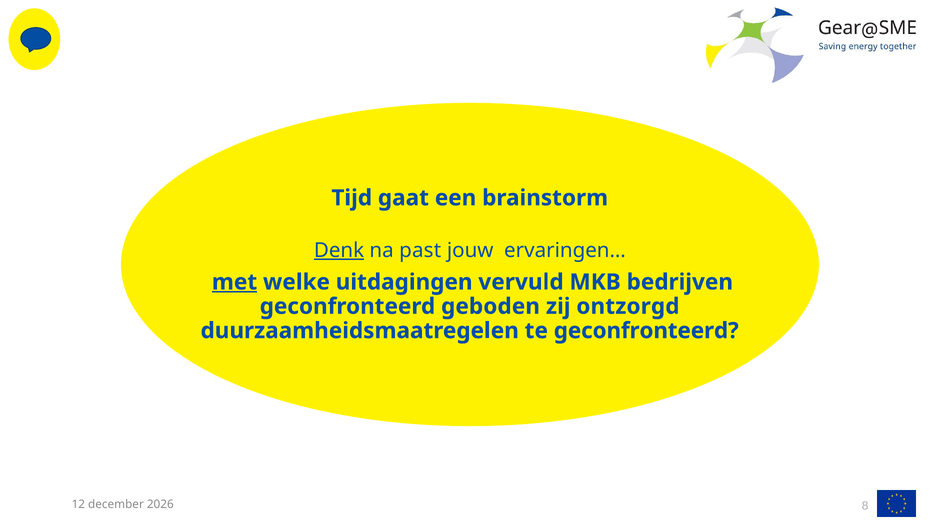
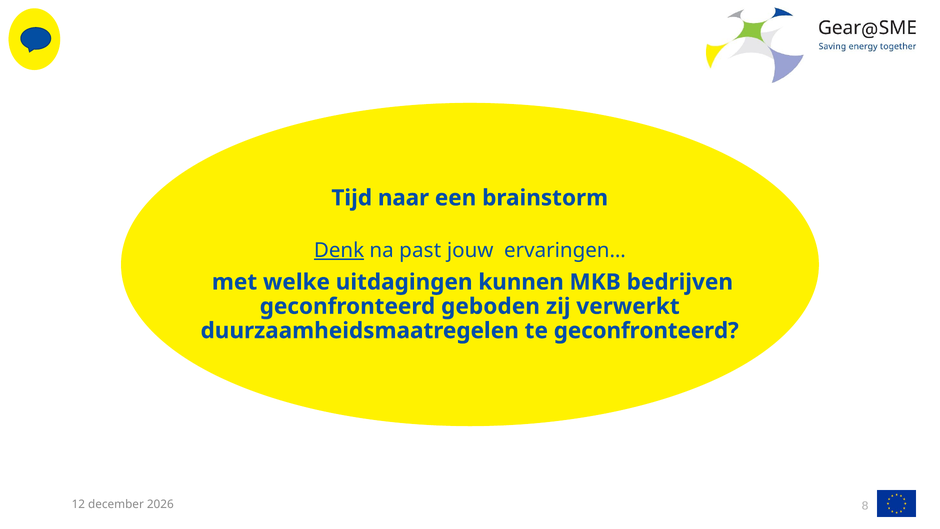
gaat: gaat -> naar (403, 198)
met underline: present -> none (235, 282)
vervuld: vervuld -> kunnen (521, 282)
ontzorgd: ontzorgd -> verwerkt (628, 306)
